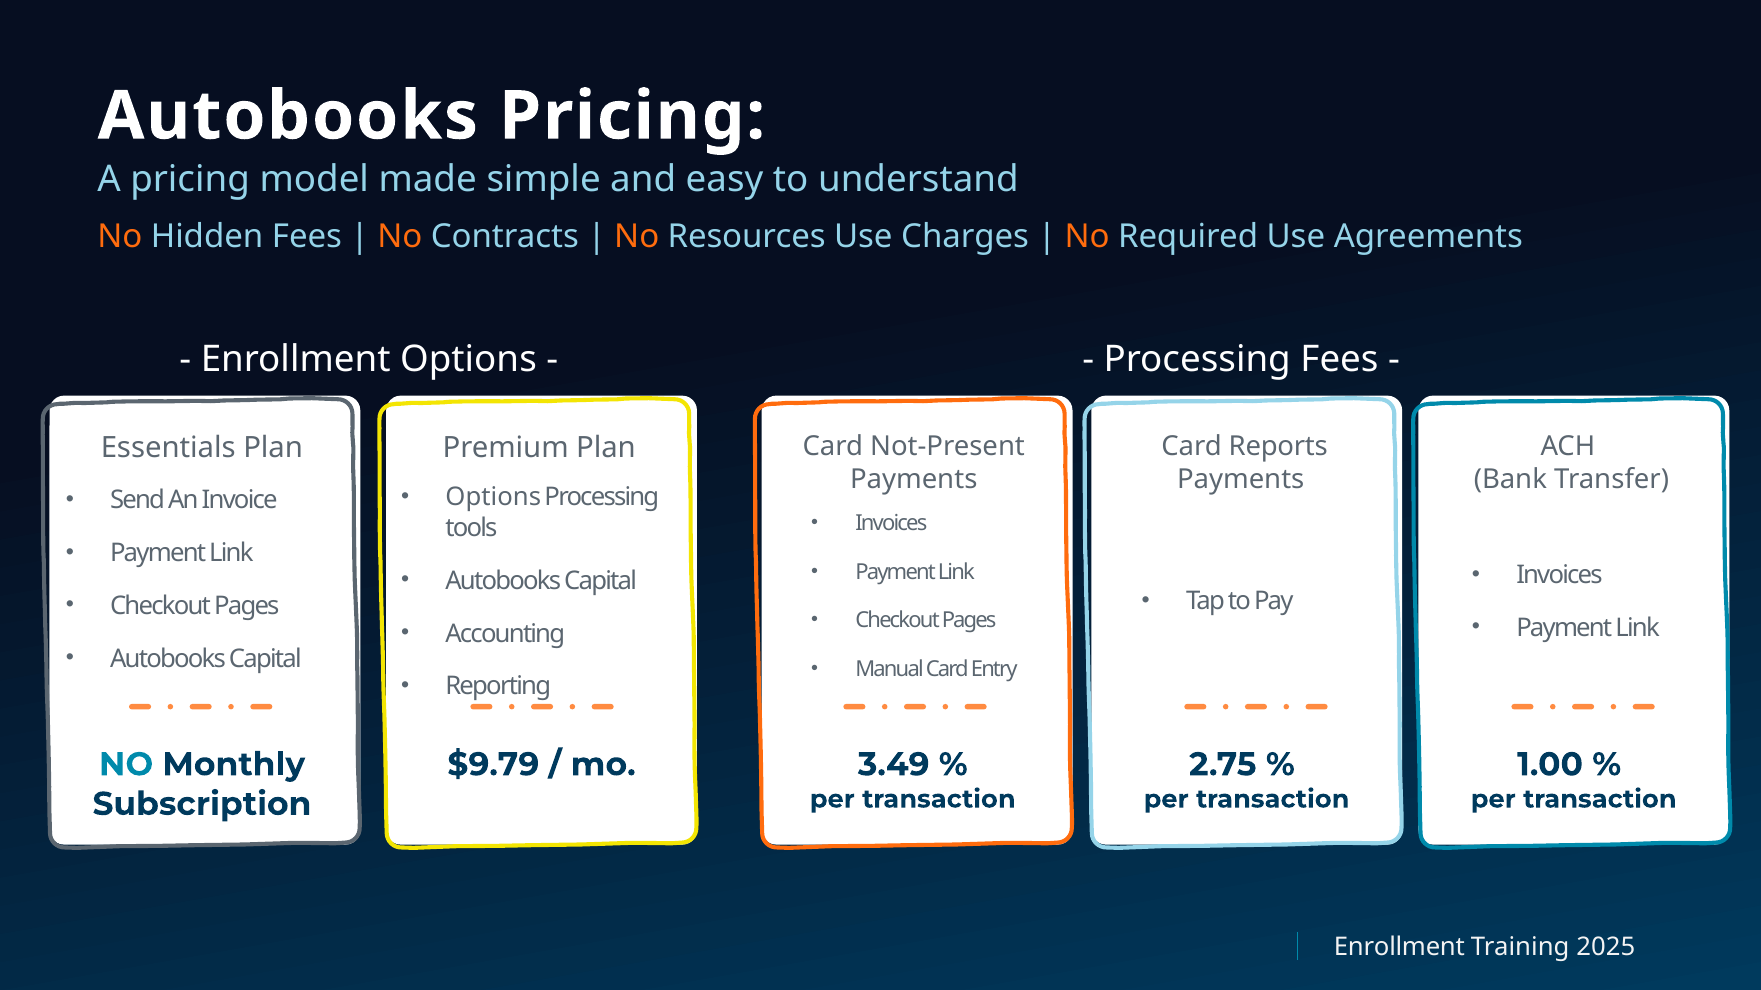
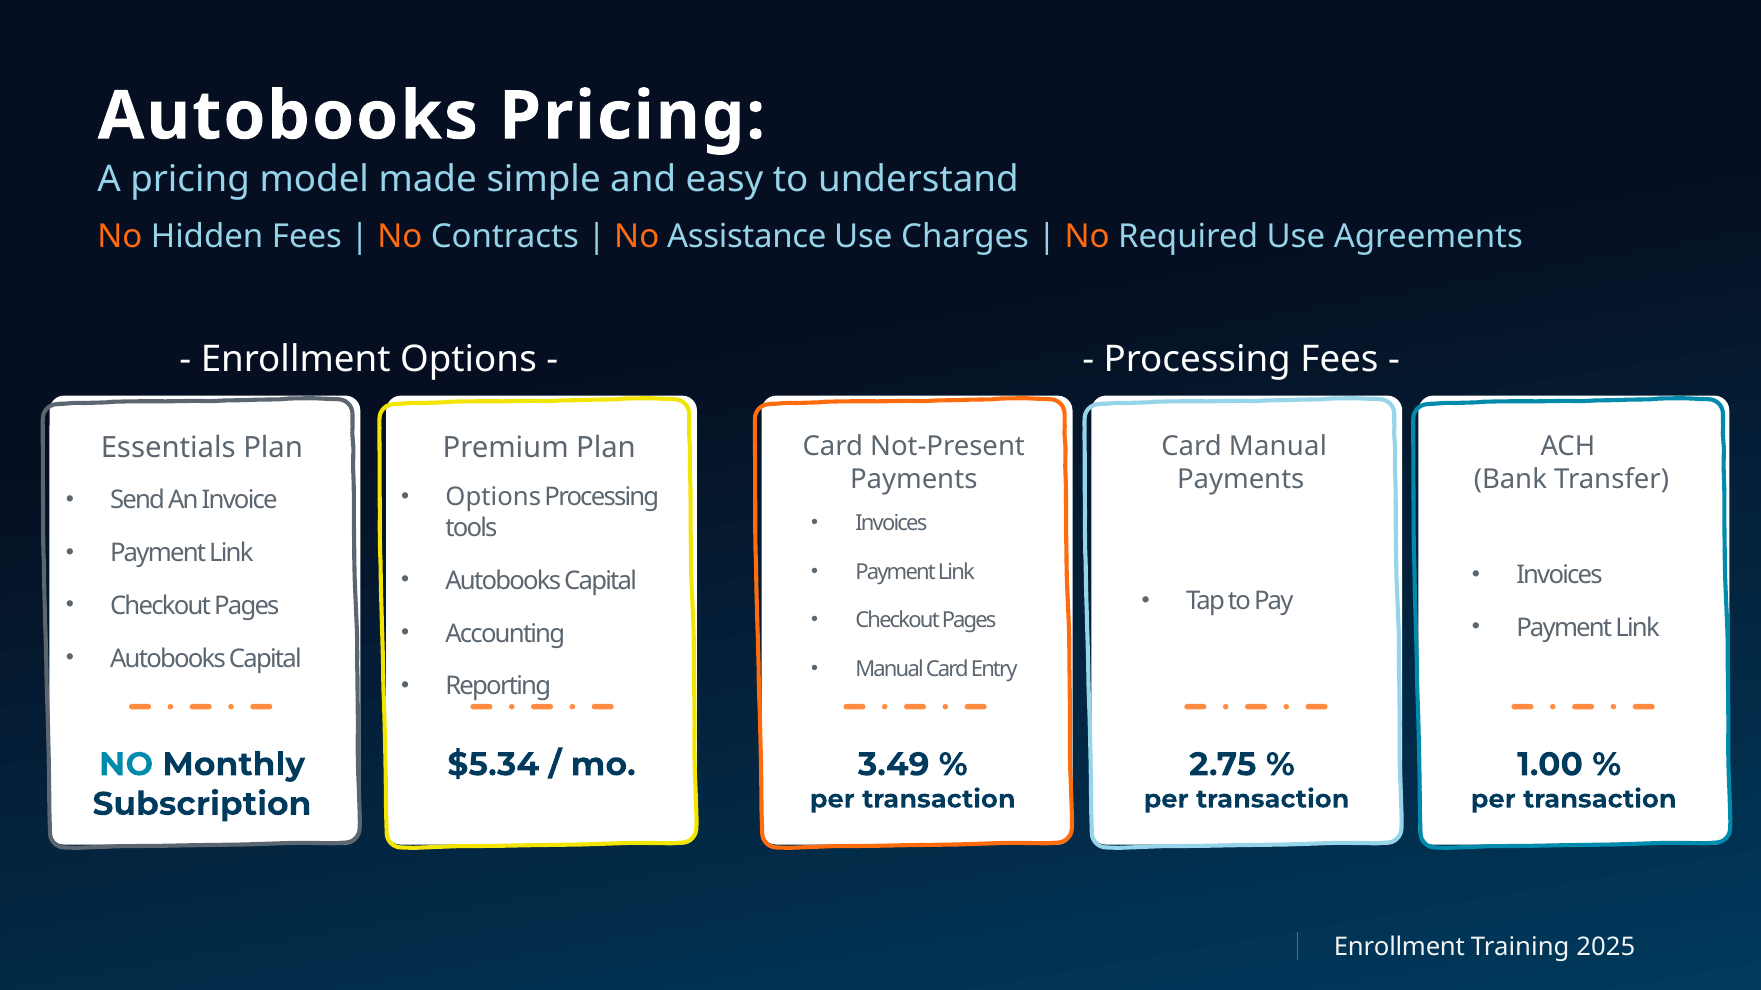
Resources: Resources -> Assistance (747, 236)
Card Reports: Reports -> Manual (1278, 446)
$9.79: $9.79 -> $5.34 (493, 765)
